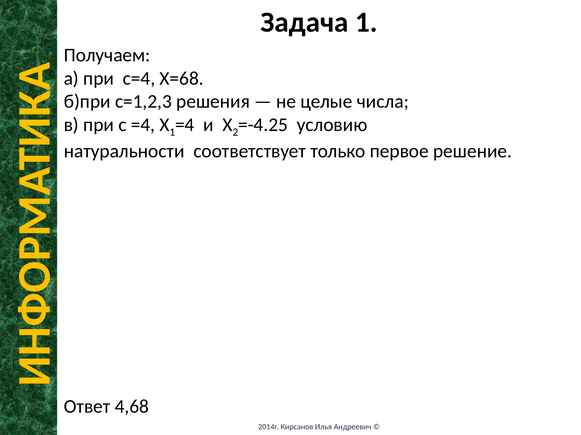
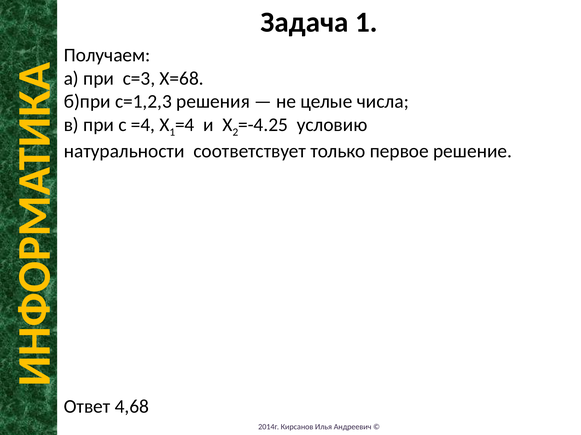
c=4: c=4 -> c=3 (139, 78)
